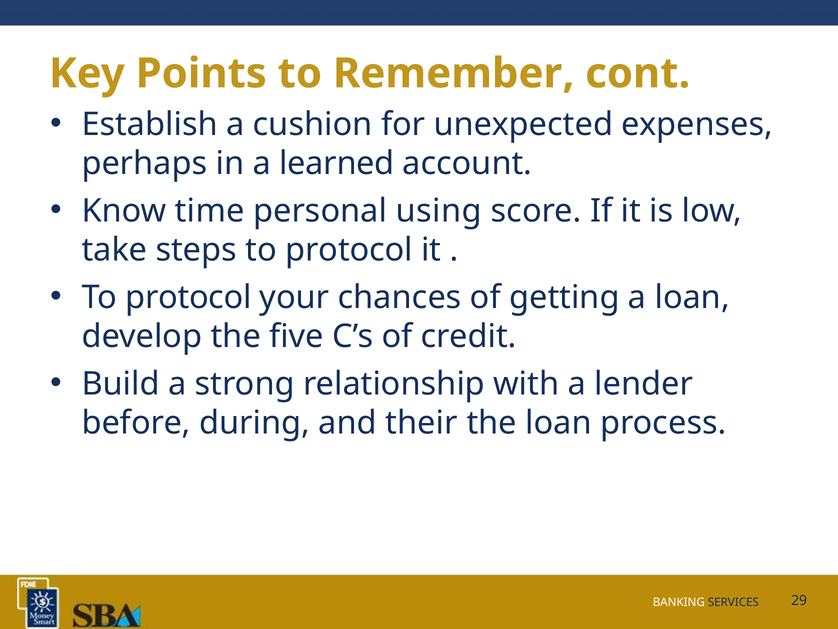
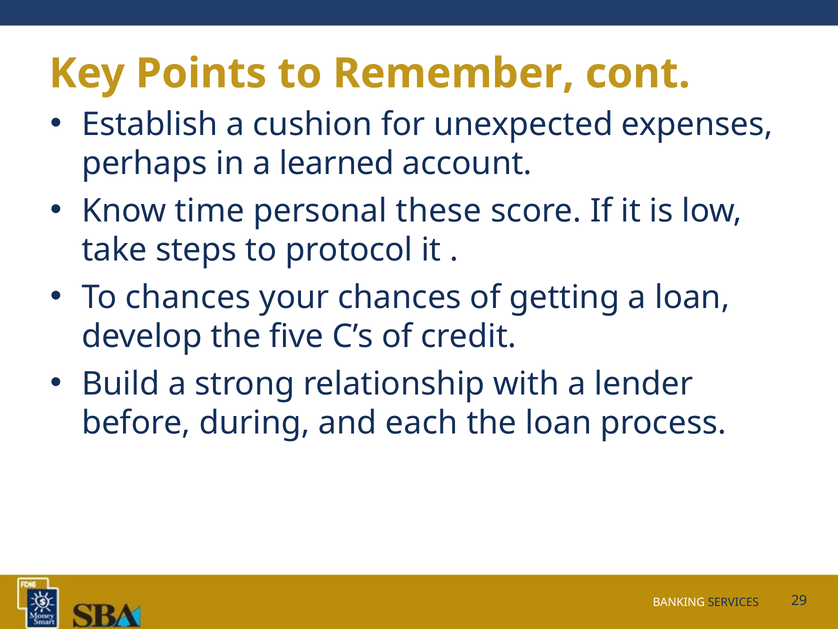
using: using -> these (439, 211)
protocol: protocol -> chances (188, 297)
their: their -> each (422, 423)
